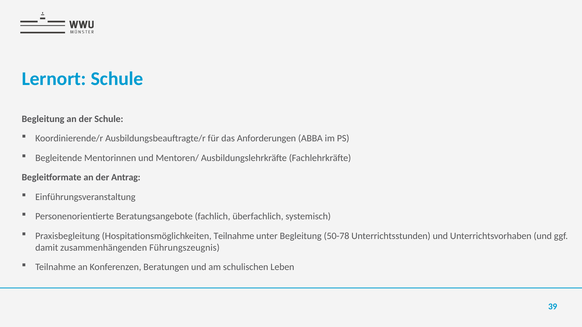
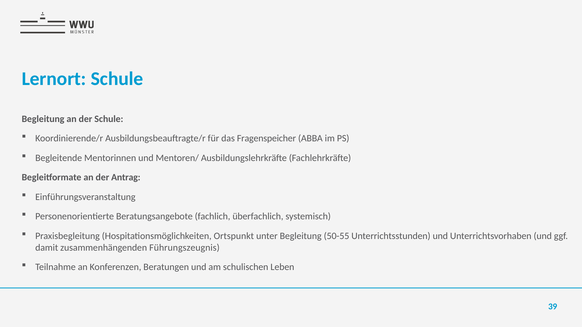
Anforderungen: Anforderungen -> Fragenspeicher (266, 139)
Hospitationsmöglichkeiten Teilnahme: Teilnahme -> Ortspunkt (234, 236)
50-78: 50-78 -> 50-55 (337, 236)
